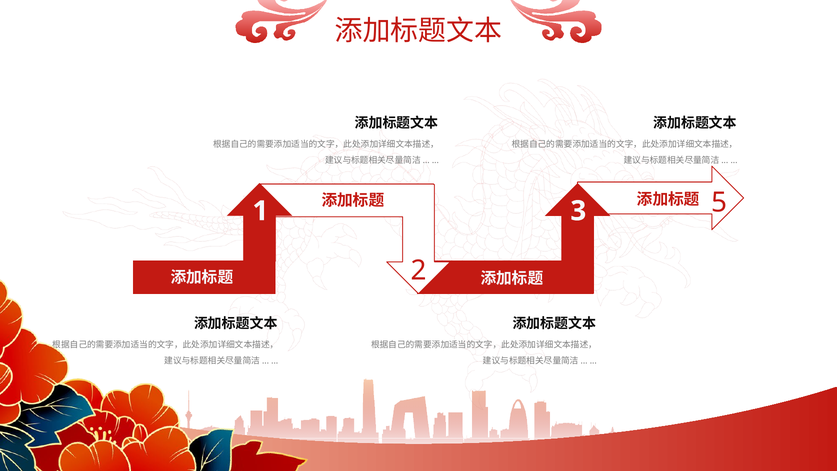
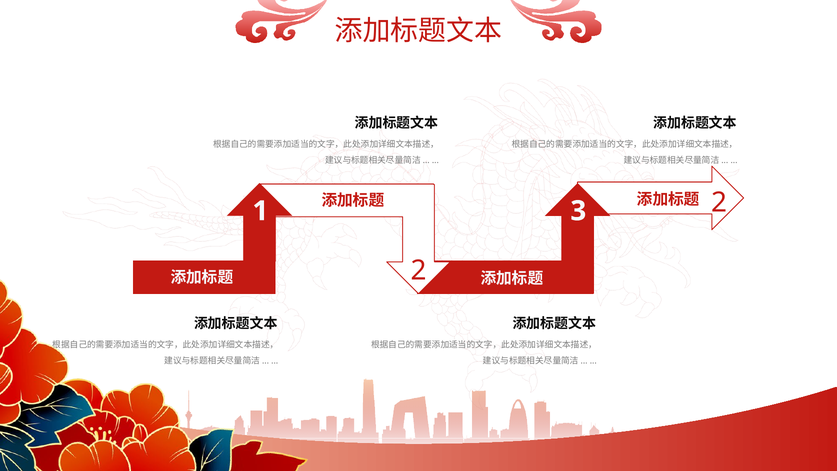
3 5: 5 -> 2 (719, 203)
